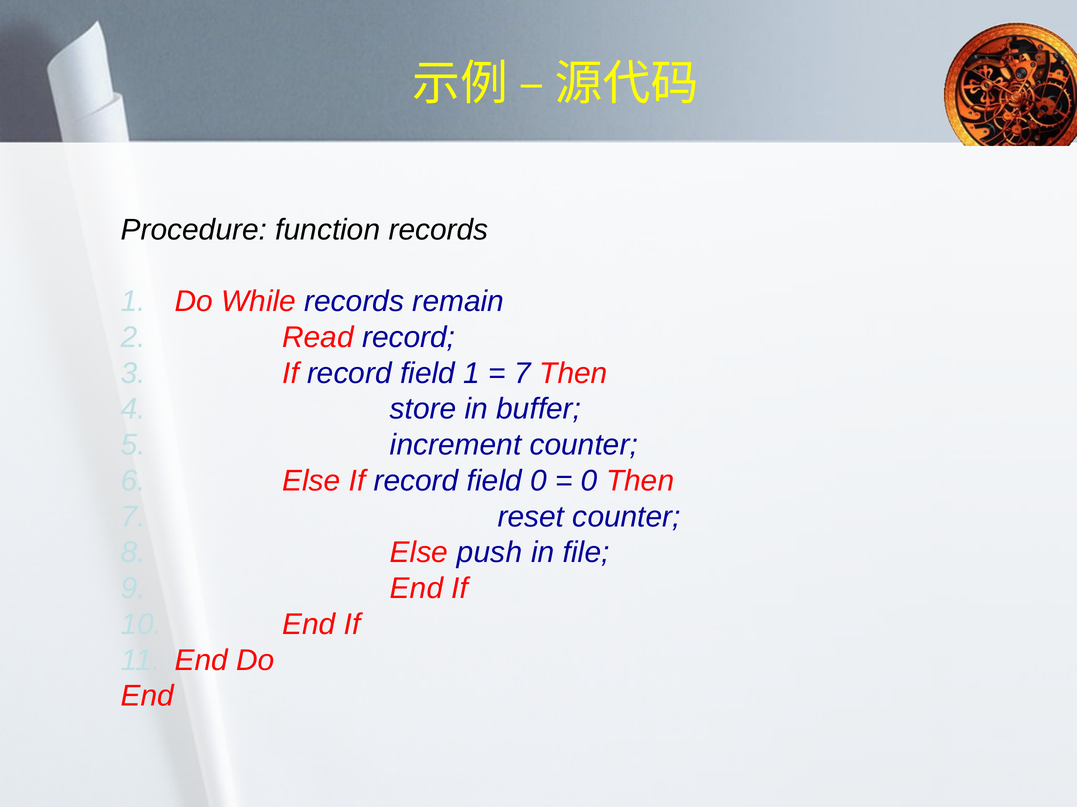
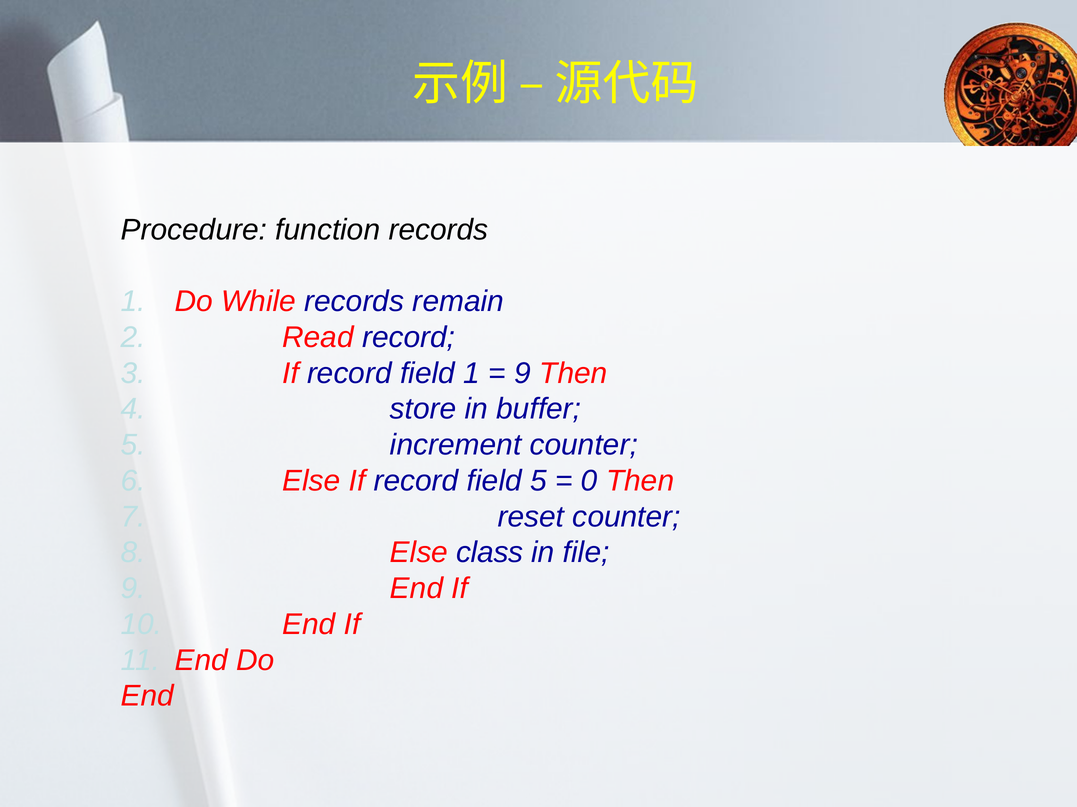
7: 7 -> 9 (522, 374)
field 0: 0 -> 5 (538, 481)
push: push -> class (490, 553)
